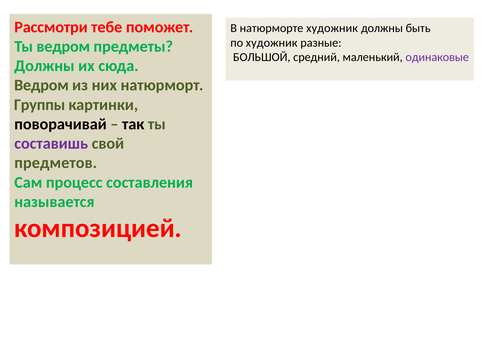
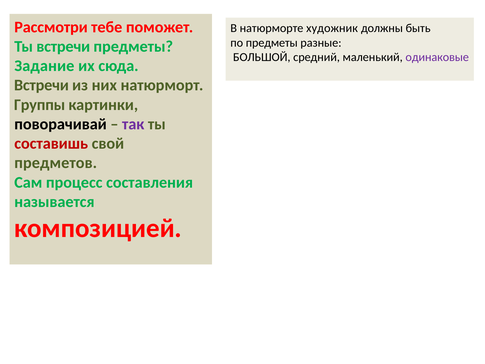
по художник: художник -> предметы (272, 43)
Ты ведром: ведром -> встречи (63, 46)
Должны: Должны -> Задание (44, 66)
Ведром: Ведром -> Встречи (41, 85)
так colour: black -> purple (133, 124)
составишь colour: purple -> red (51, 143)
